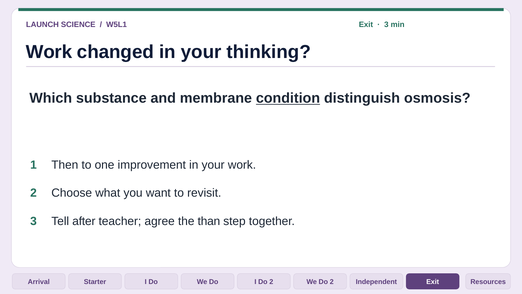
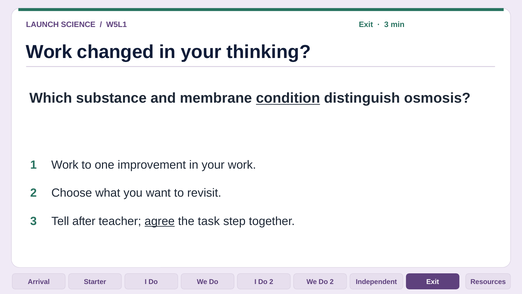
1 Then: Then -> Work (65, 165)
agree underline: none -> present (160, 221)
than: than -> task (209, 221)
